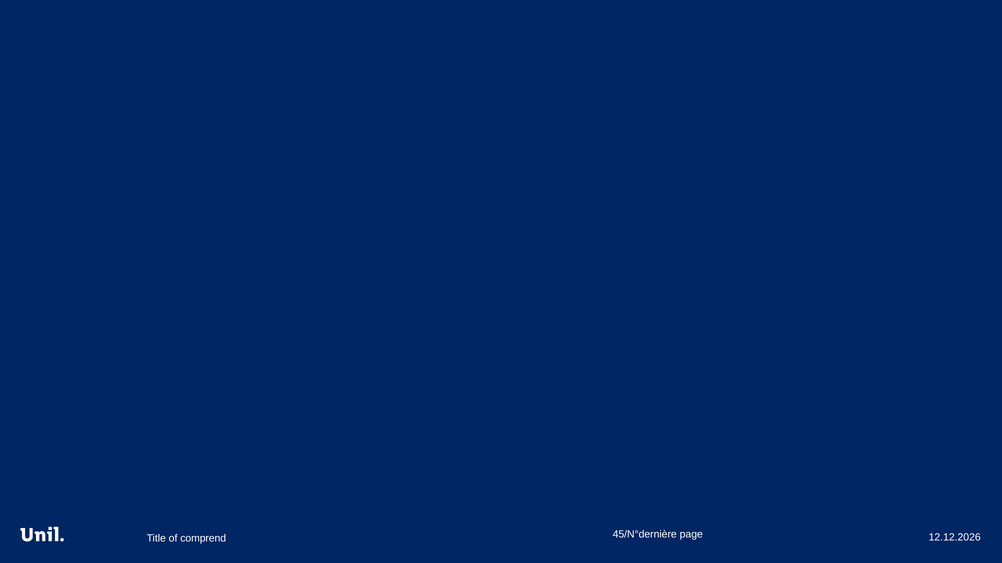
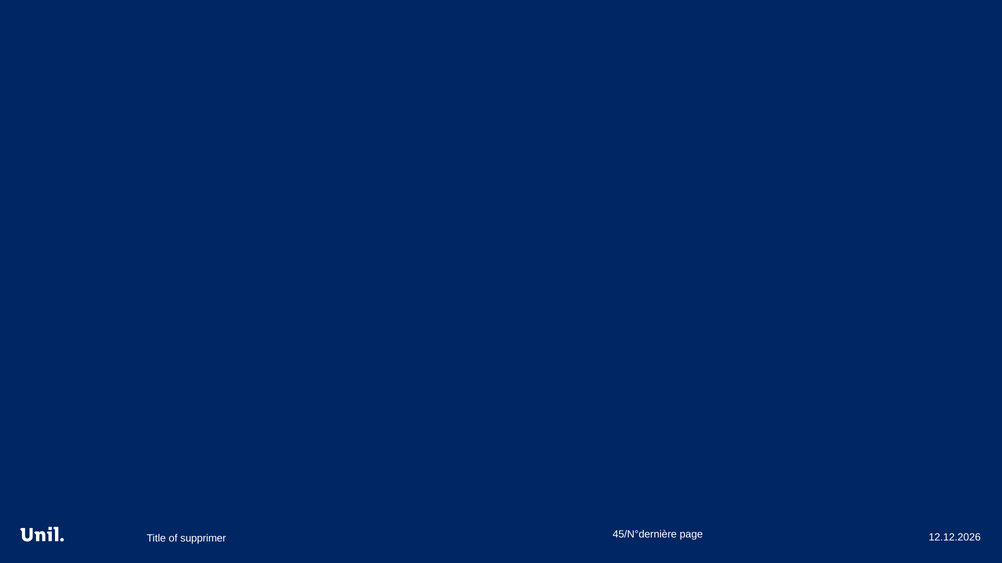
comprend: comprend -> supprimer (203, 539)
